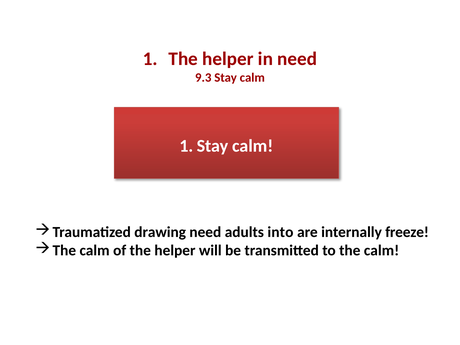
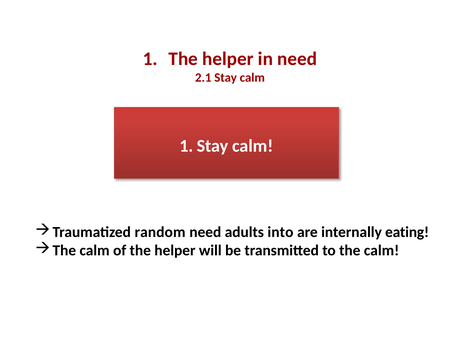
9.3: 9.3 -> 2.1 (203, 77)
drawing: drawing -> random (160, 232)
freeze: freeze -> eating (407, 232)
